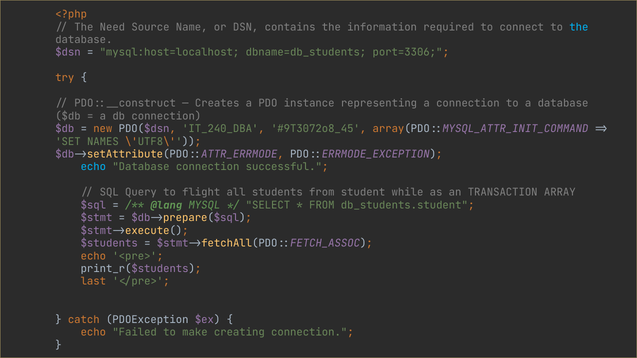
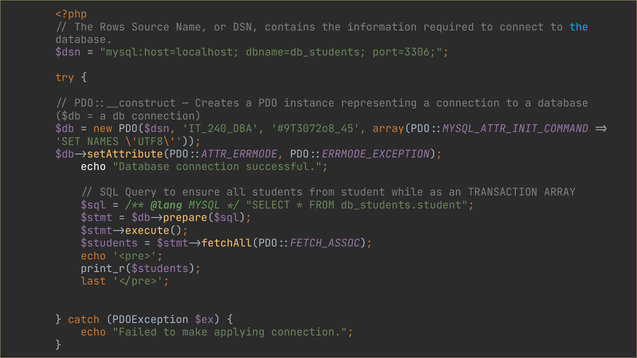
Need: Need -> Rows (112, 27)
echo colour: light blue -> white (93, 167)
flight: flight -> ensure (201, 193)
creating: creating -> applying (239, 333)
